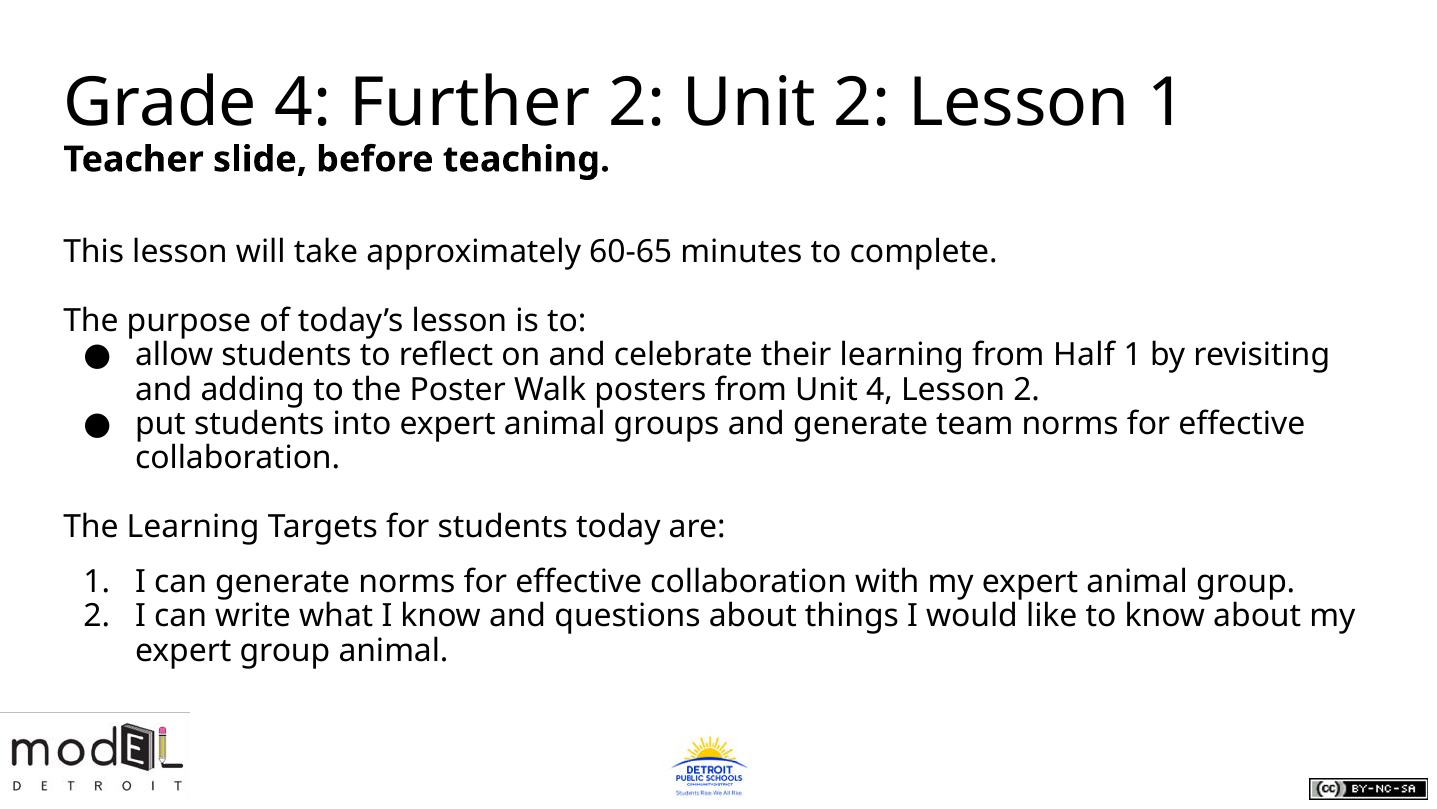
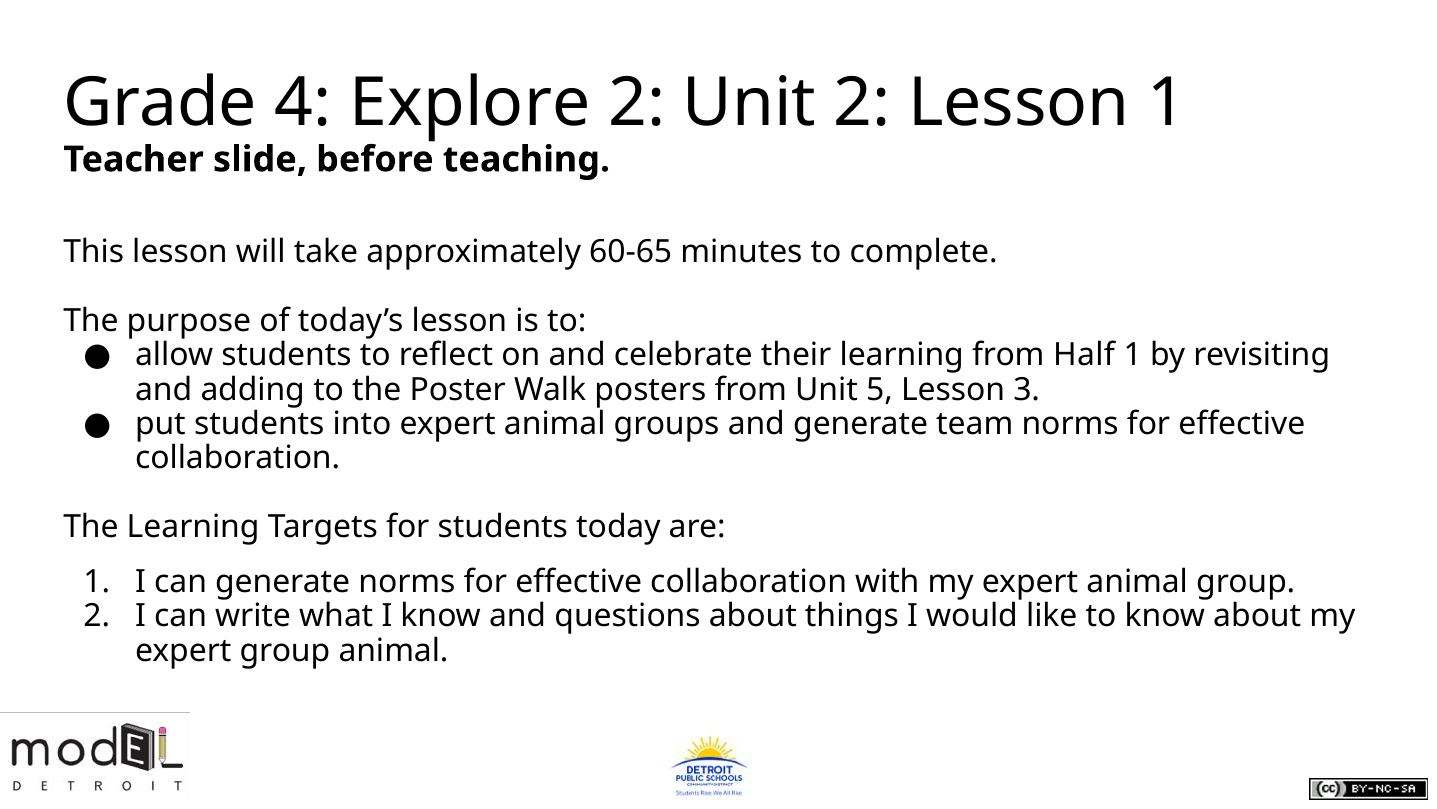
Further: Further -> Explore (470, 103)
Unit 4: 4 -> 5 (879, 389)
Lesson 2: 2 -> 3 (1027, 389)
